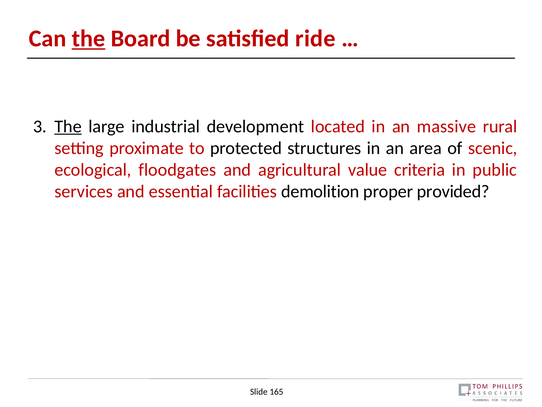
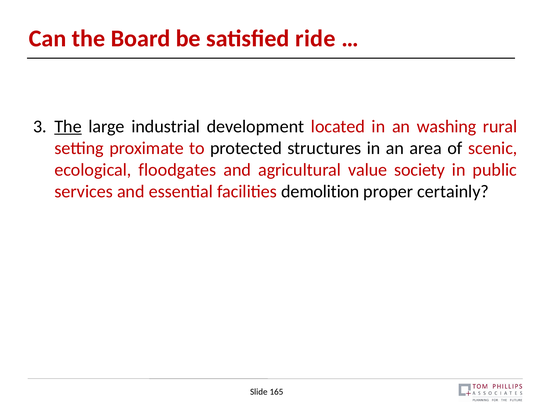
the underline: present -> none (88, 39)
massive: massive -> washing (447, 126)
criteria: criteria -> society (420, 170)
provided: provided -> certainly (453, 191)
